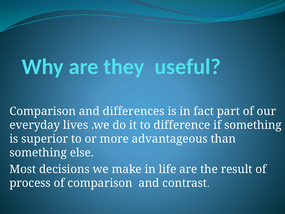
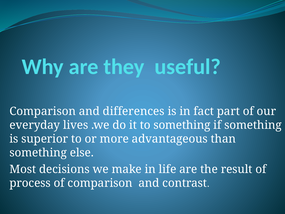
to difference: difference -> something (182, 125)
